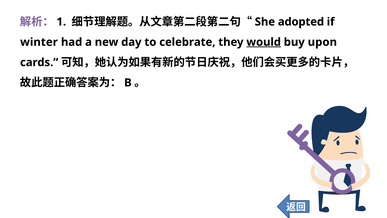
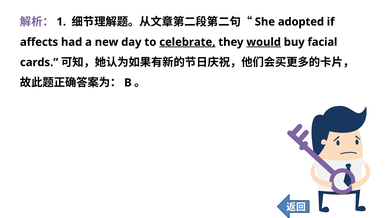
winter: winter -> affects (39, 42)
celebrate underline: none -> present (187, 42)
upon: upon -> facial (322, 42)
